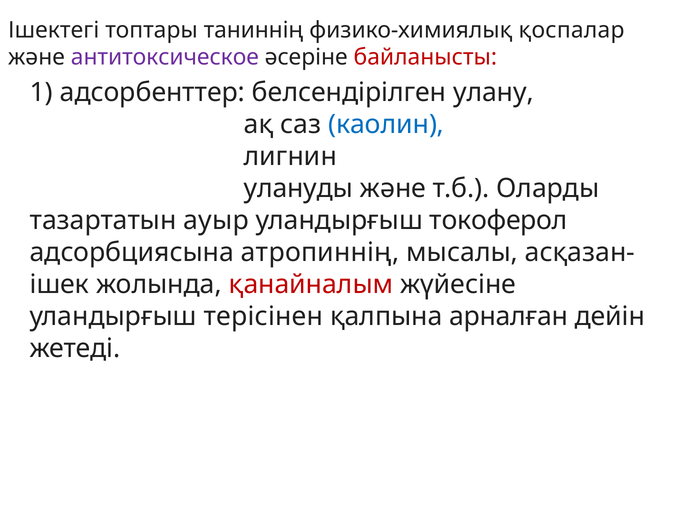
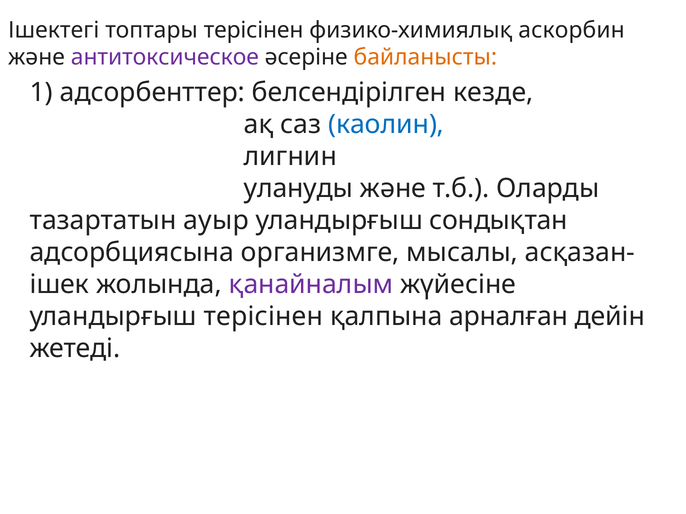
топтары таниннің: таниннің -> терiсiнен (254, 30)
қоспалар: қоспалар -> аскорбин (572, 30)
байланысты colour: red -> orange (425, 57)
улану: улану -> кезде (493, 93)
токоферол: токоферол -> сондықтан (499, 221)
атропиннің: атропиннің -> организмге (320, 253)
қанайналым colour: red -> purple (311, 285)
